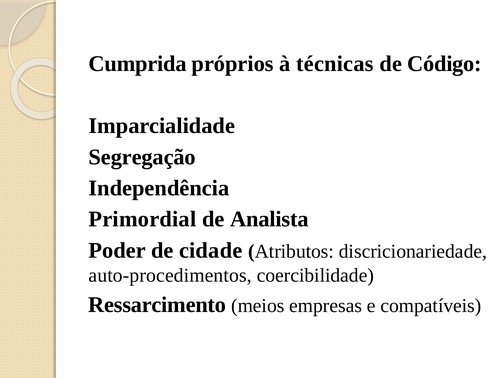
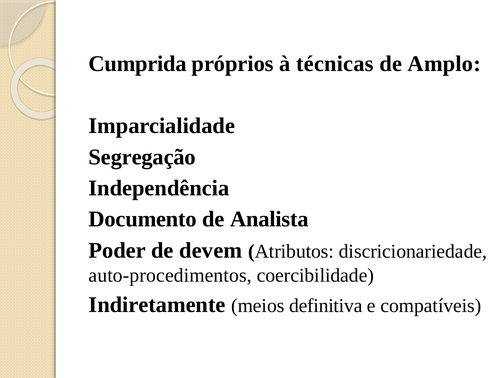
Código: Código -> Amplo (444, 64)
Primordial: Primordial -> Documento (143, 219)
cidade: cidade -> devem (211, 250)
Ressarcimento: Ressarcimento -> Indiretamente (157, 305)
empresas: empresas -> definitiva (326, 306)
